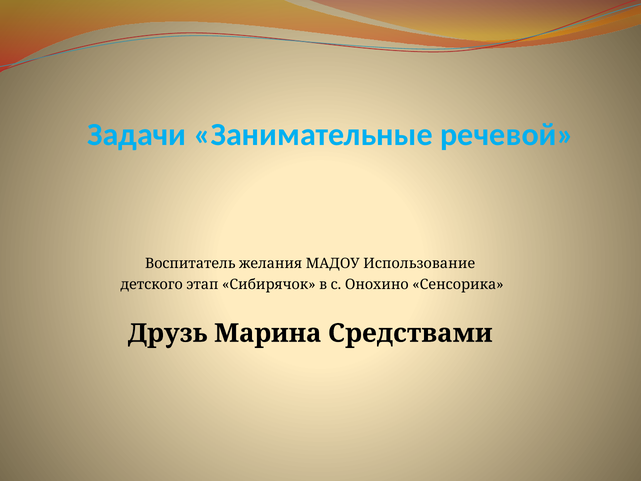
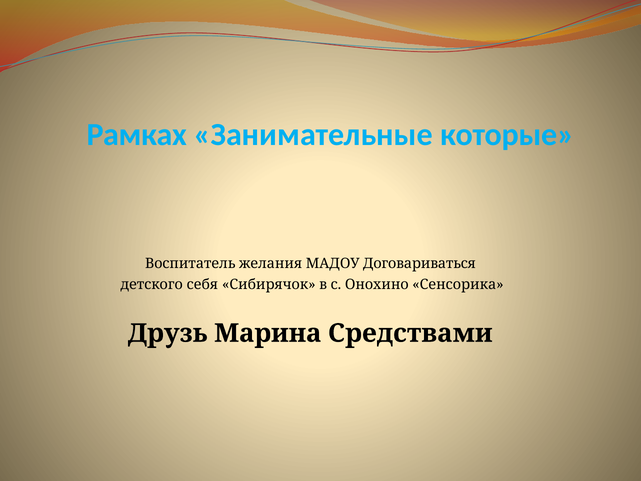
Задачи: Задачи -> Рамках (137, 134)
речевой: речевой -> которые (507, 134)
Использование: Использование -> Договариваться (419, 263)
этап: этап -> себя (202, 284)
